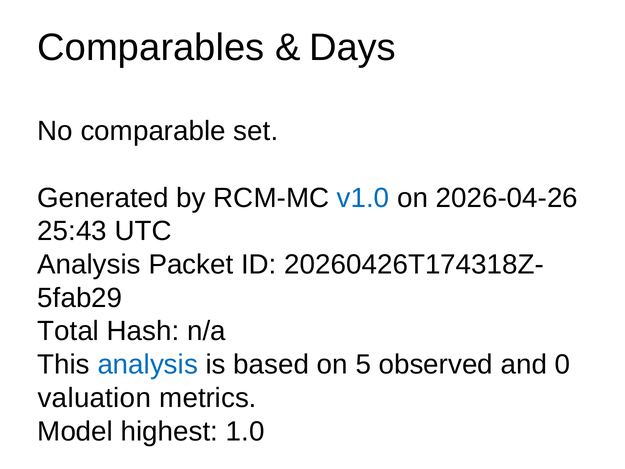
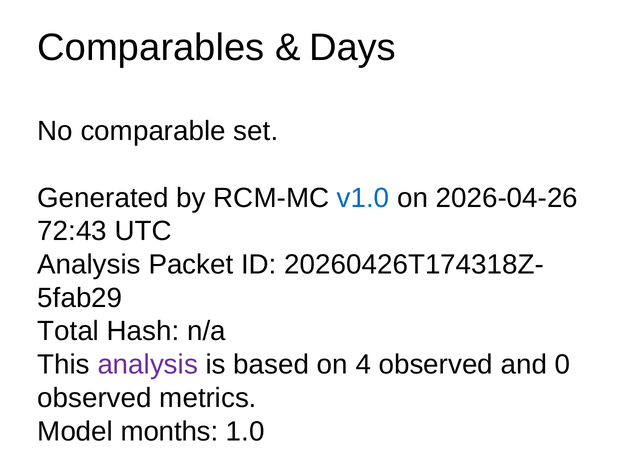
25:43: 25:43 -> 72:43 (72, 231)
analysis colour: blue -> purple (148, 364)
5: 5 -> 4 (363, 364)
valuation: valuation -> observed (95, 398)
highest: highest -> months (170, 431)
